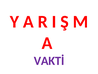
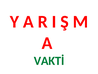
VAKTİ colour: purple -> green (49, 60)
